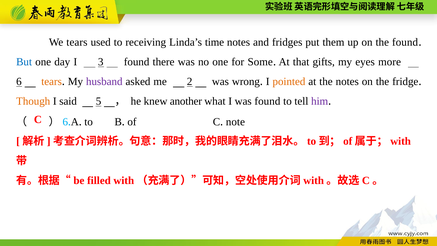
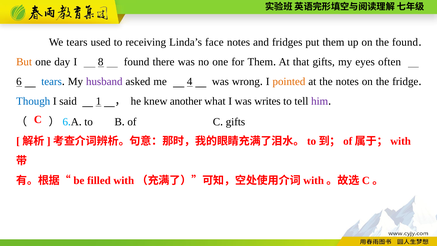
time: time -> face (214, 42)
But colour: blue -> orange (24, 62)
3: 3 -> 8 (101, 62)
for Some: Some -> Them (260, 62)
more: more -> often (390, 62)
tears colour: orange -> blue (52, 82)
2: 2 -> 4 (190, 82)
Though colour: orange -> blue (33, 101)
5: 5 -> 1 (98, 101)
was found: found -> writes (267, 101)
note: note -> gifts (235, 122)
